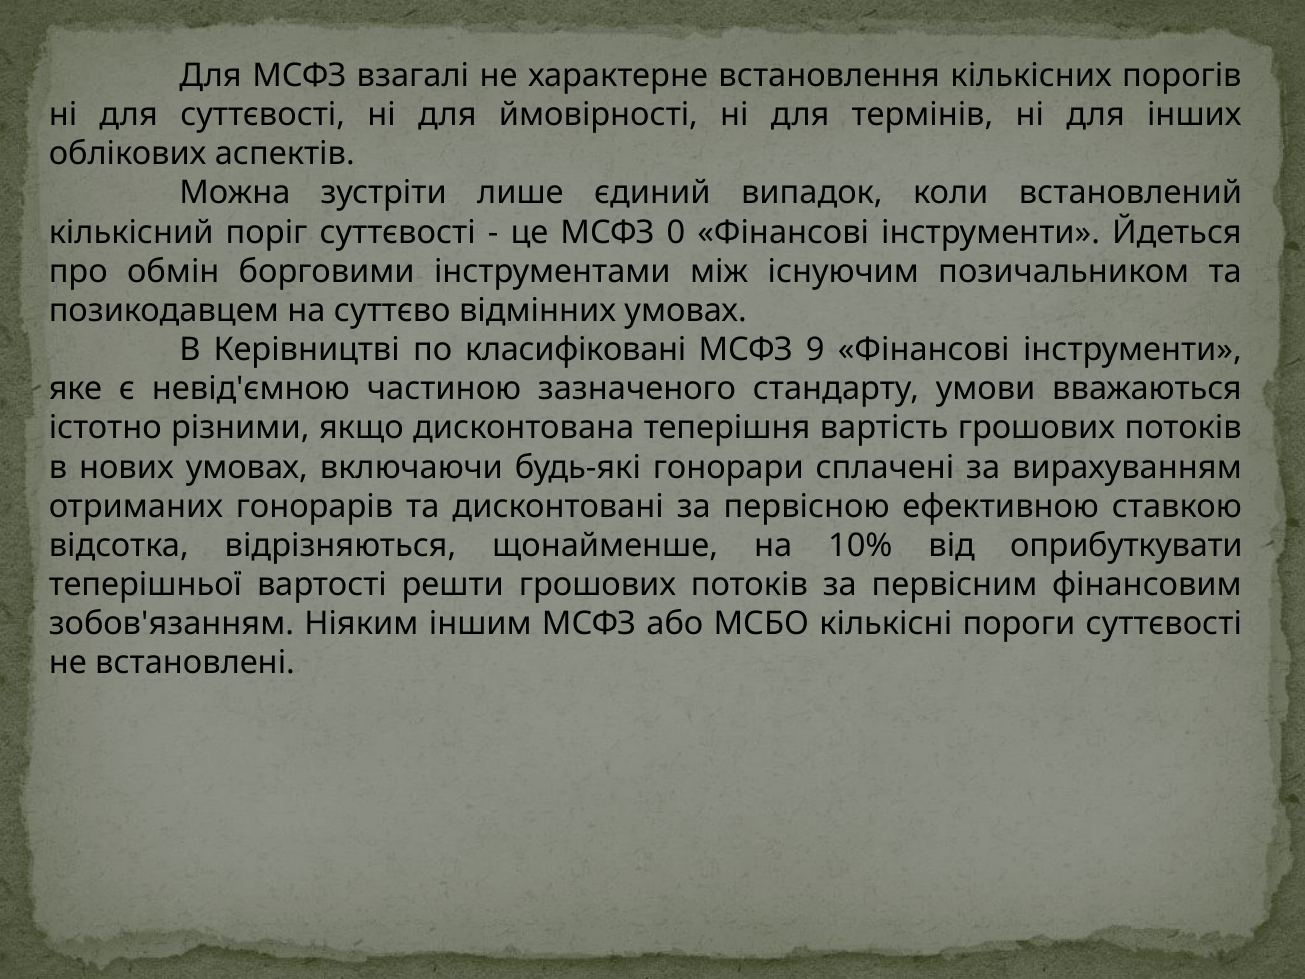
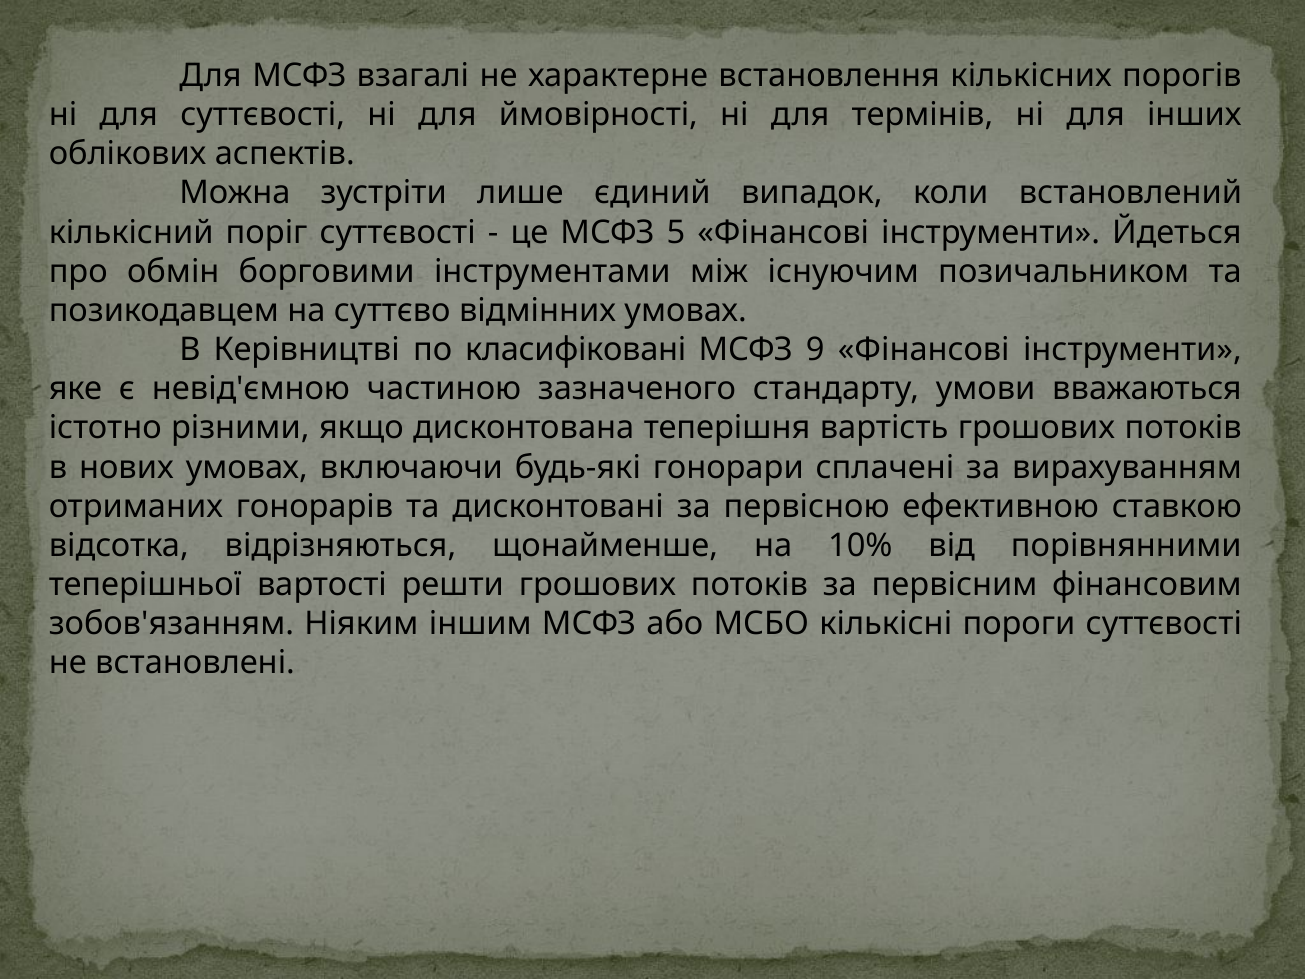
0: 0 -> 5 (676, 232)
оприбуткувати: оприбуткувати -> порівнянними (1126, 546)
